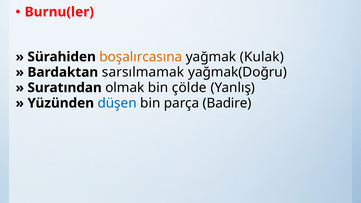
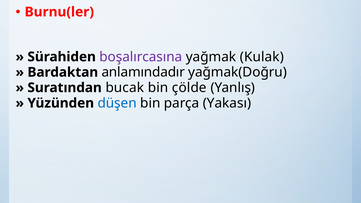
boşalırcasına colour: orange -> purple (141, 57)
sarsılmamak: sarsılmamak -> anlamındadır (143, 72)
olmak: olmak -> bucak (125, 88)
Badire: Badire -> Yakası (227, 103)
